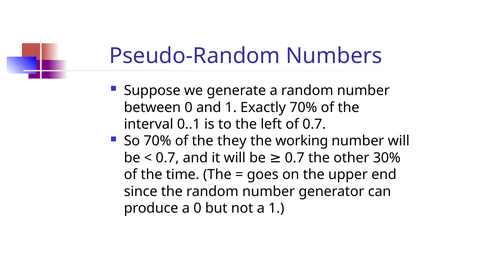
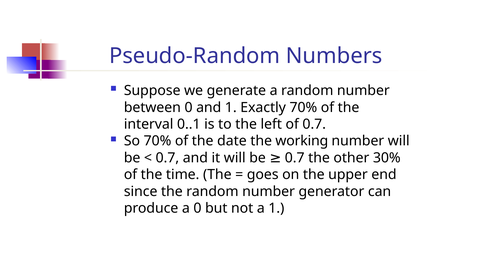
they: they -> date (232, 141)
